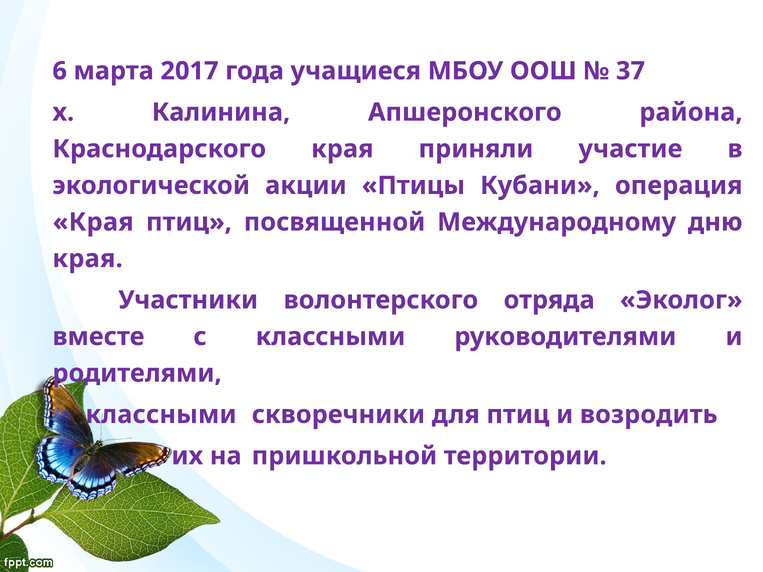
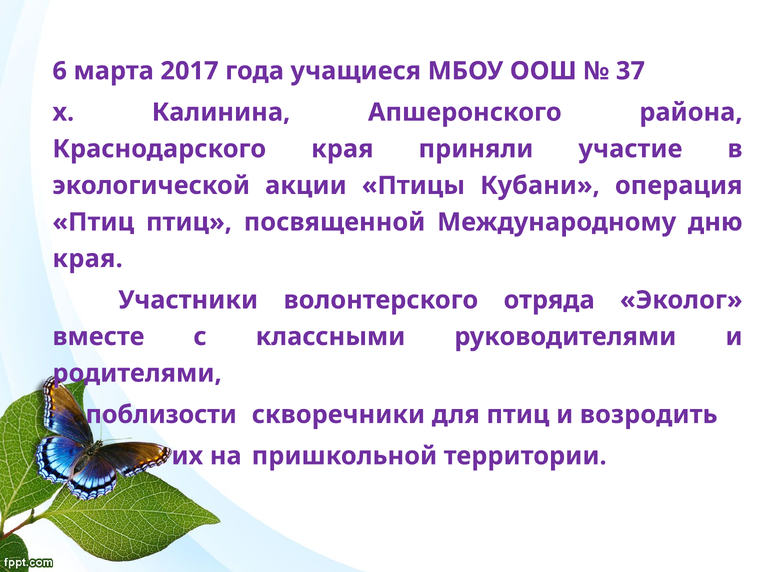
Края: Края -> Птиц (93, 222)
классными: классными -> поблизости (161, 415)
